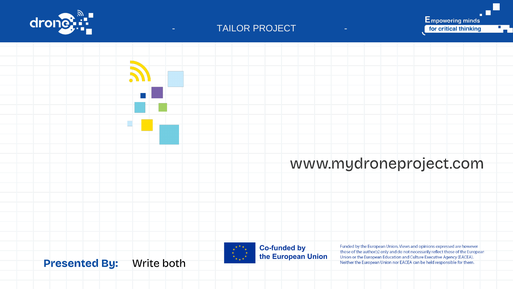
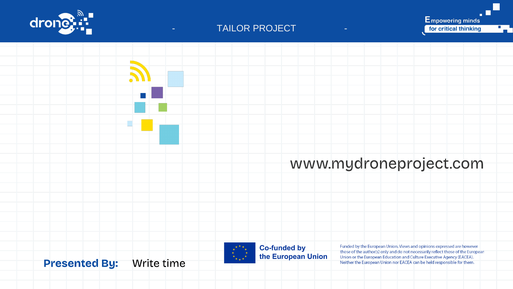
both: both -> time (174, 263)
